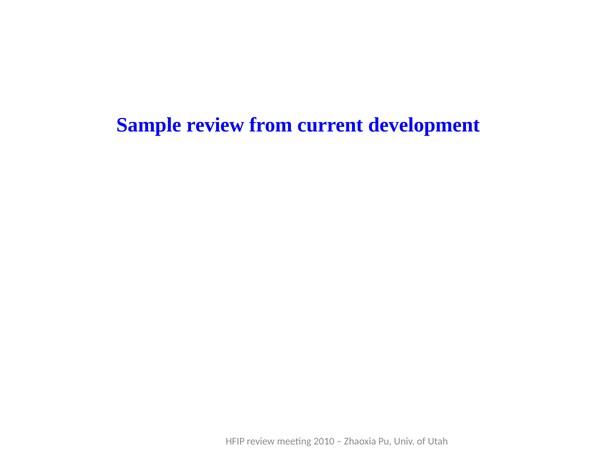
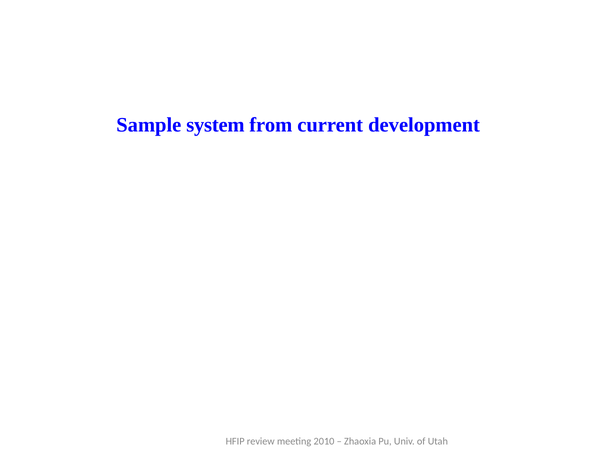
Sample review: review -> system (215, 125)
